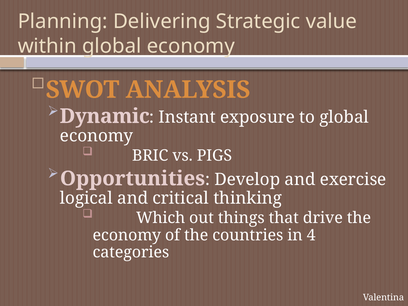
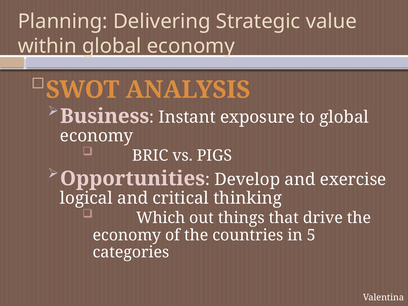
Dynamic: Dynamic -> Business (105, 116)
4: 4 -> 5 (311, 235)
